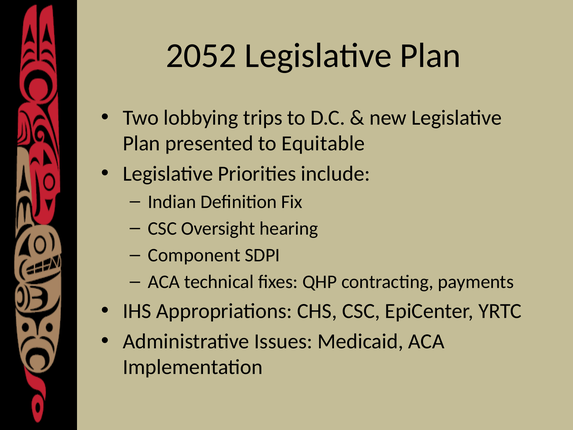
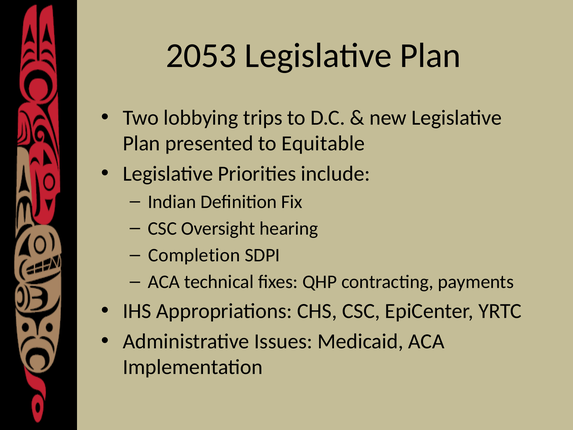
2052: 2052 -> 2053 (201, 55)
Component: Component -> Completion (194, 255)
